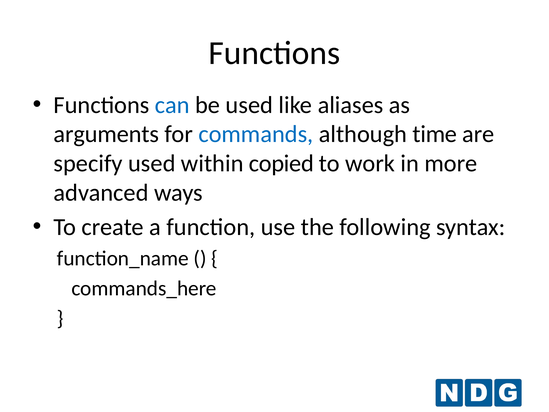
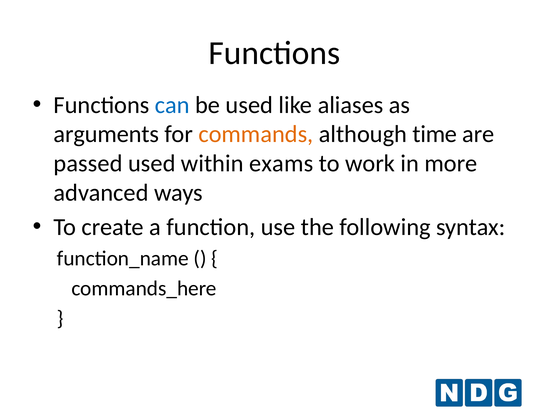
commands colour: blue -> orange (256, 134)
specify: specify -> passed (88, 163)
copied: copied -> exams (281, 163)
